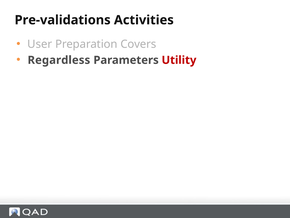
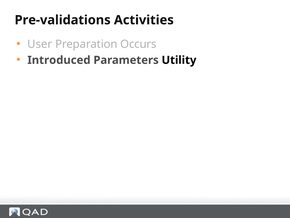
Covers: Covers -> Occurs (138, 44)
Regardless: Regardless -> Introduced (59, 60)
Utility colour: red -> black (179, 60)
